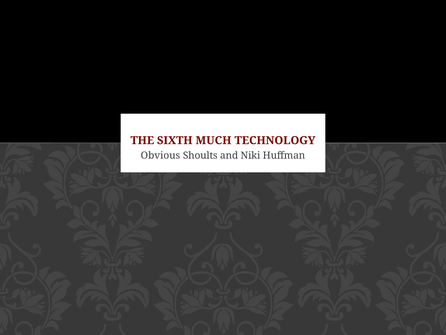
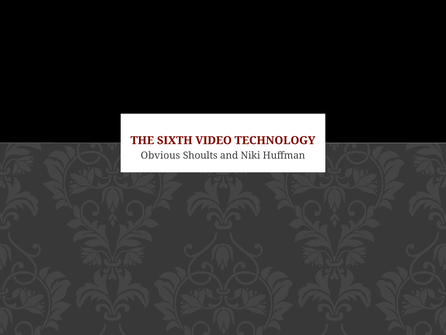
MUCH: MUCH -> VIDEO (214, 140)
